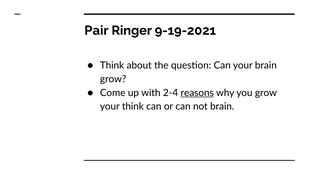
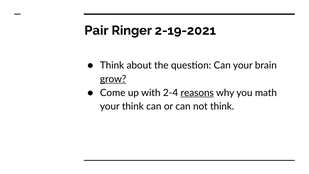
9-19-2021: 9-19-2021 -> 2-19-2021 (185, 30)
grow underline: none -> present (113, 79)
you grow: grow -> math (266, 93)
not brain: brain -> think (222, 106)
